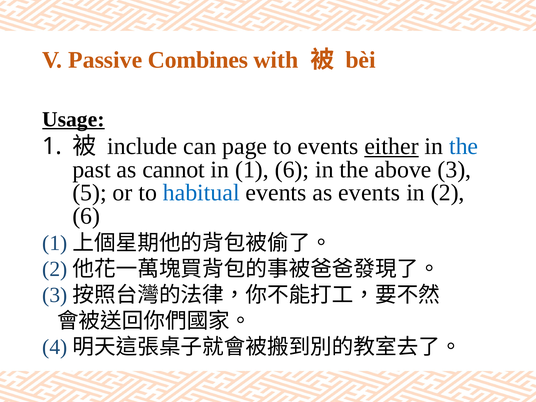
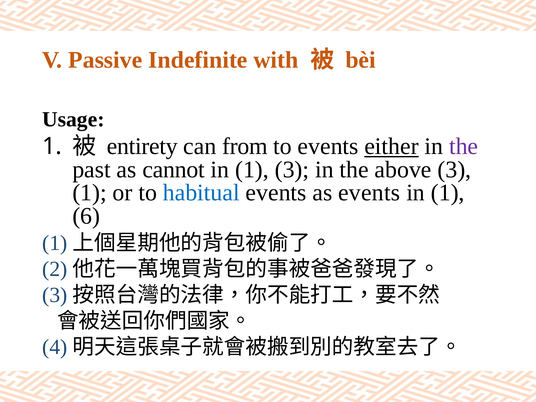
Combines: Combines -> Indefinite (198, 60)
Usage underline: present -> none (73, 119)
include: include -> entirety (142, 146)
page: page -> from (245, 146)
the colour: blue -> purple (464, 146)
1 6: 6 -> 3 (292, 170)
5: 5 -> 1 (90, 193)
2: 2 -> 1 (448, 193)
